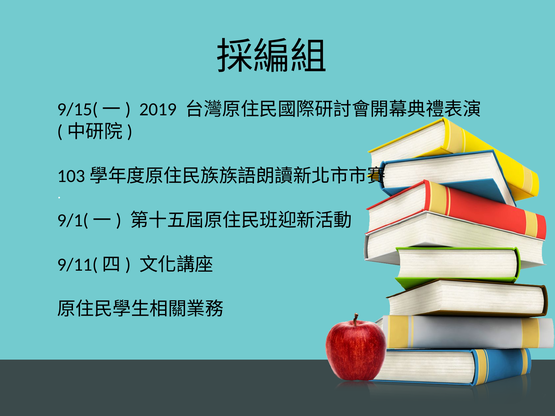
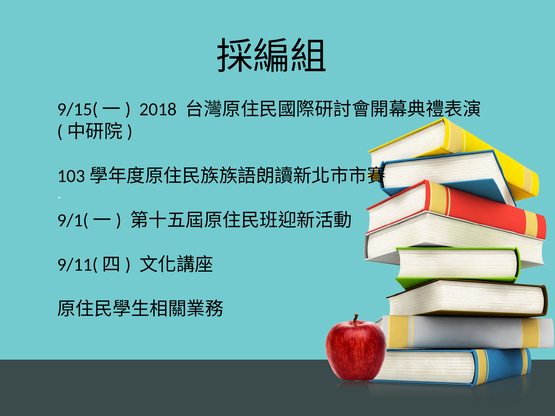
2019: 2019 -> 2018 (158, 110)
